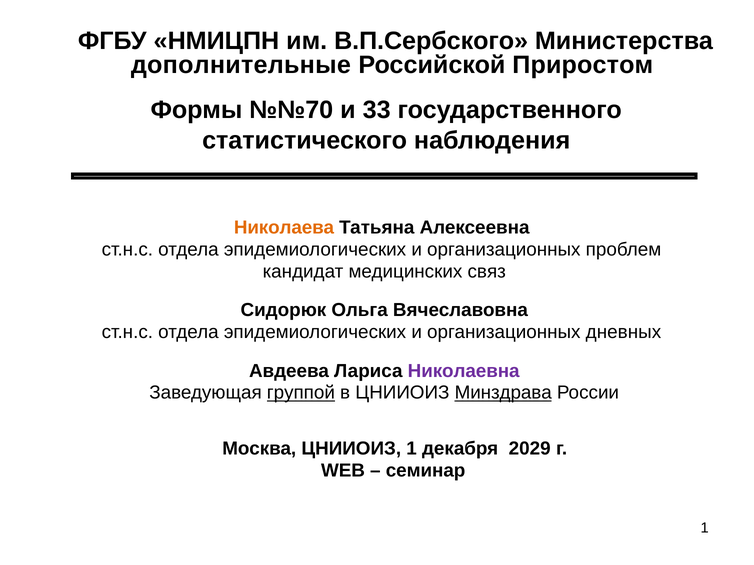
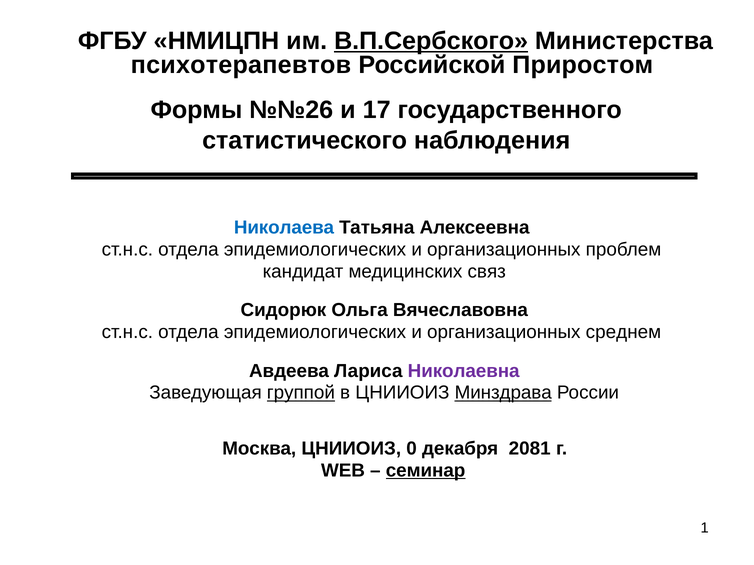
В.П.Сербского underline: none -> present (431, 41)
дополнительные: дополнительные -> психотерапевтов (241, 65)
№№70: №№70 -> №№26 (291, 110)
33: 33 -> 17 (377, 110)
Николаева colour: orange -> blue (284, 228)
дневных: дневных -> среднем (623, 332)
ЦНИИОИЗ 1: 1 -> 0 (412, 449)
2029: 2029 -> 2081 (530, 449)
семинар underline: none -> present (426, 471)
